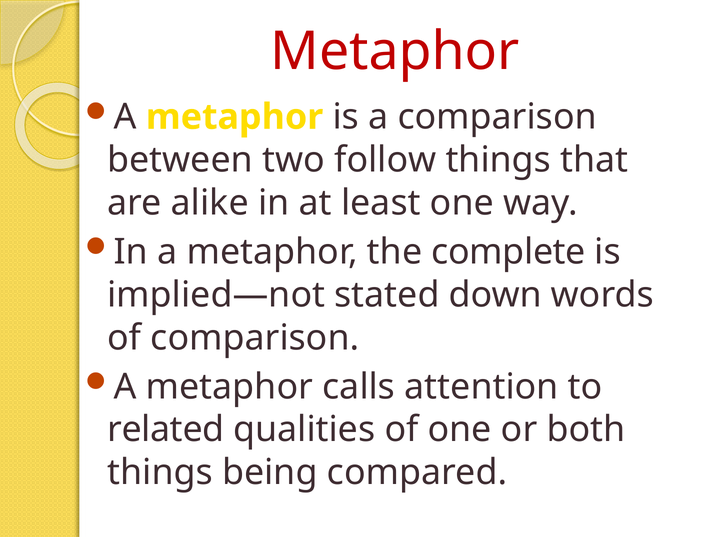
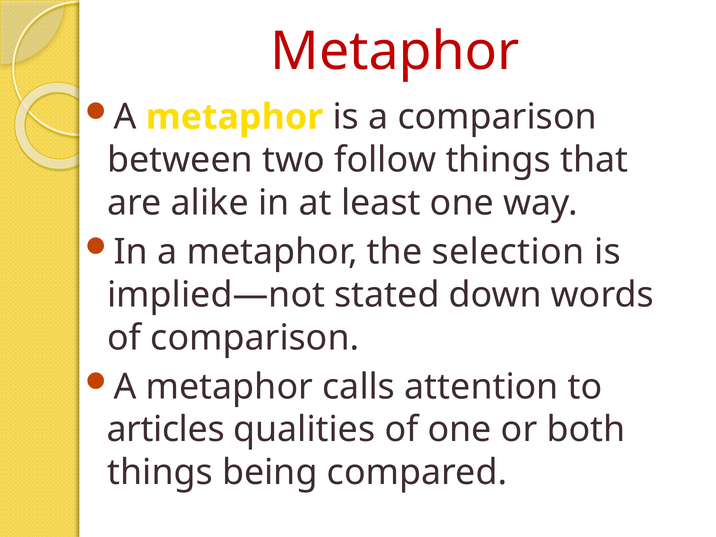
complete: complete -> selection (508, 252)
related: related -> articles (166, 430)
